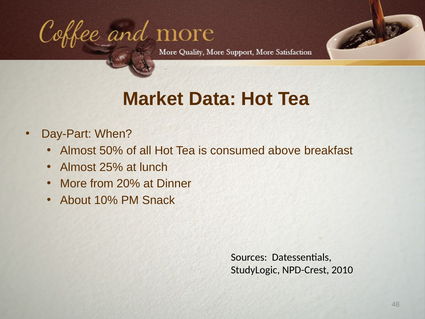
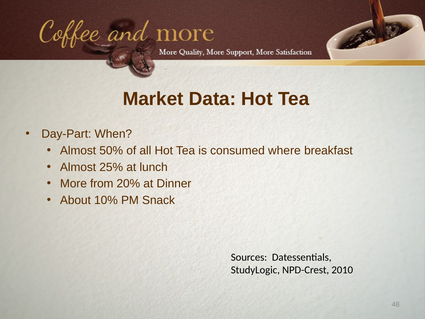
above: above -> where (284, 151)
